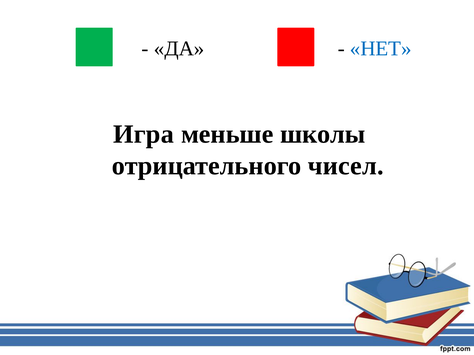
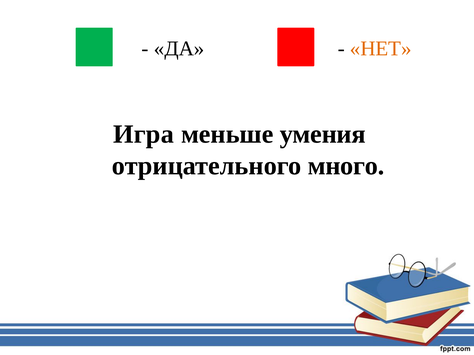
НЕТ colour: blue -> orange (381, 49)
школы: школы -> умения (323, 134)
чисел: чисел -> много (346, 166)
